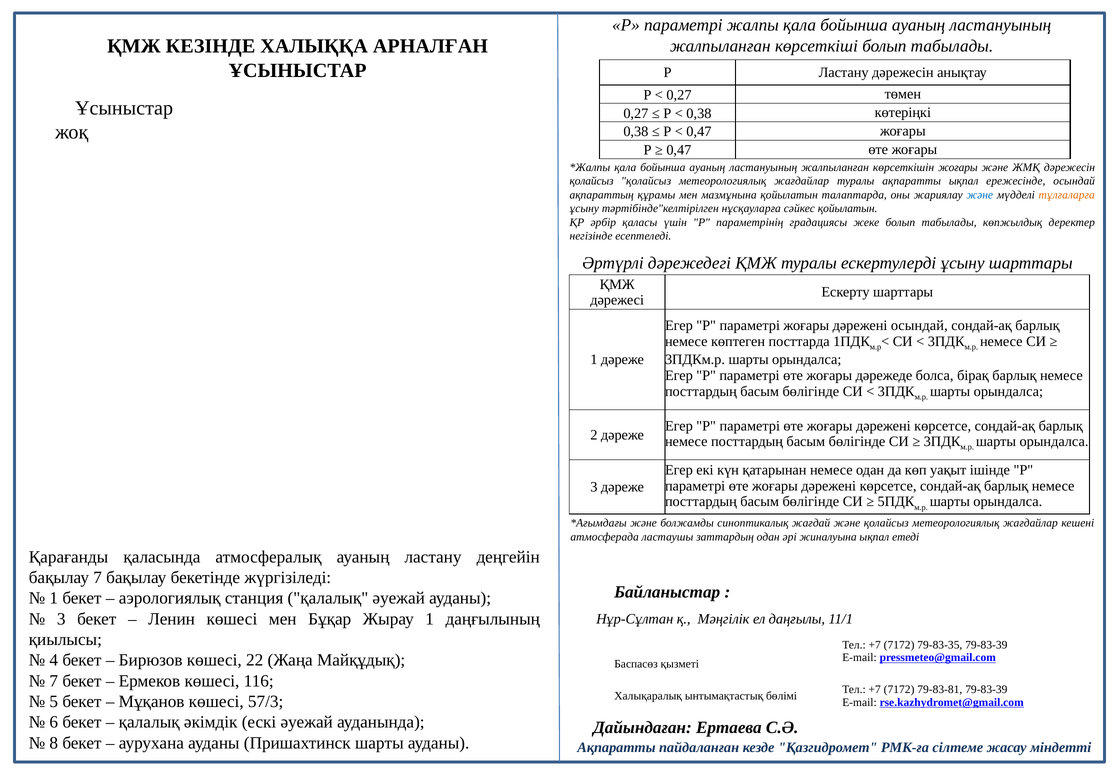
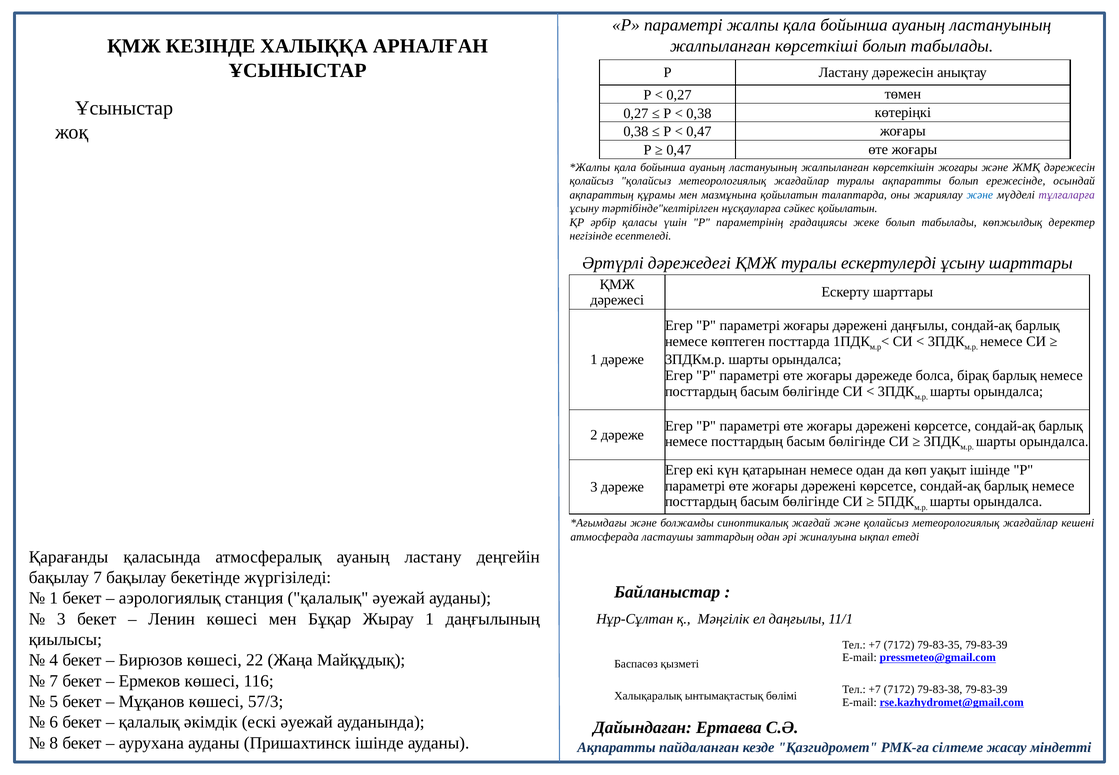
ақпаратты ықпал: ықпал -> болып (964, 181)
тұлғаларға colour: orange -> purple (1067, 195)
дәрежені осындай: осындай -> даңғылы (919, 326)
79-83-81: 79-83-81 -> 79-83-38 (940, 689)
Пришахтинск шарты: шарты -> ішінде (379, 743)
